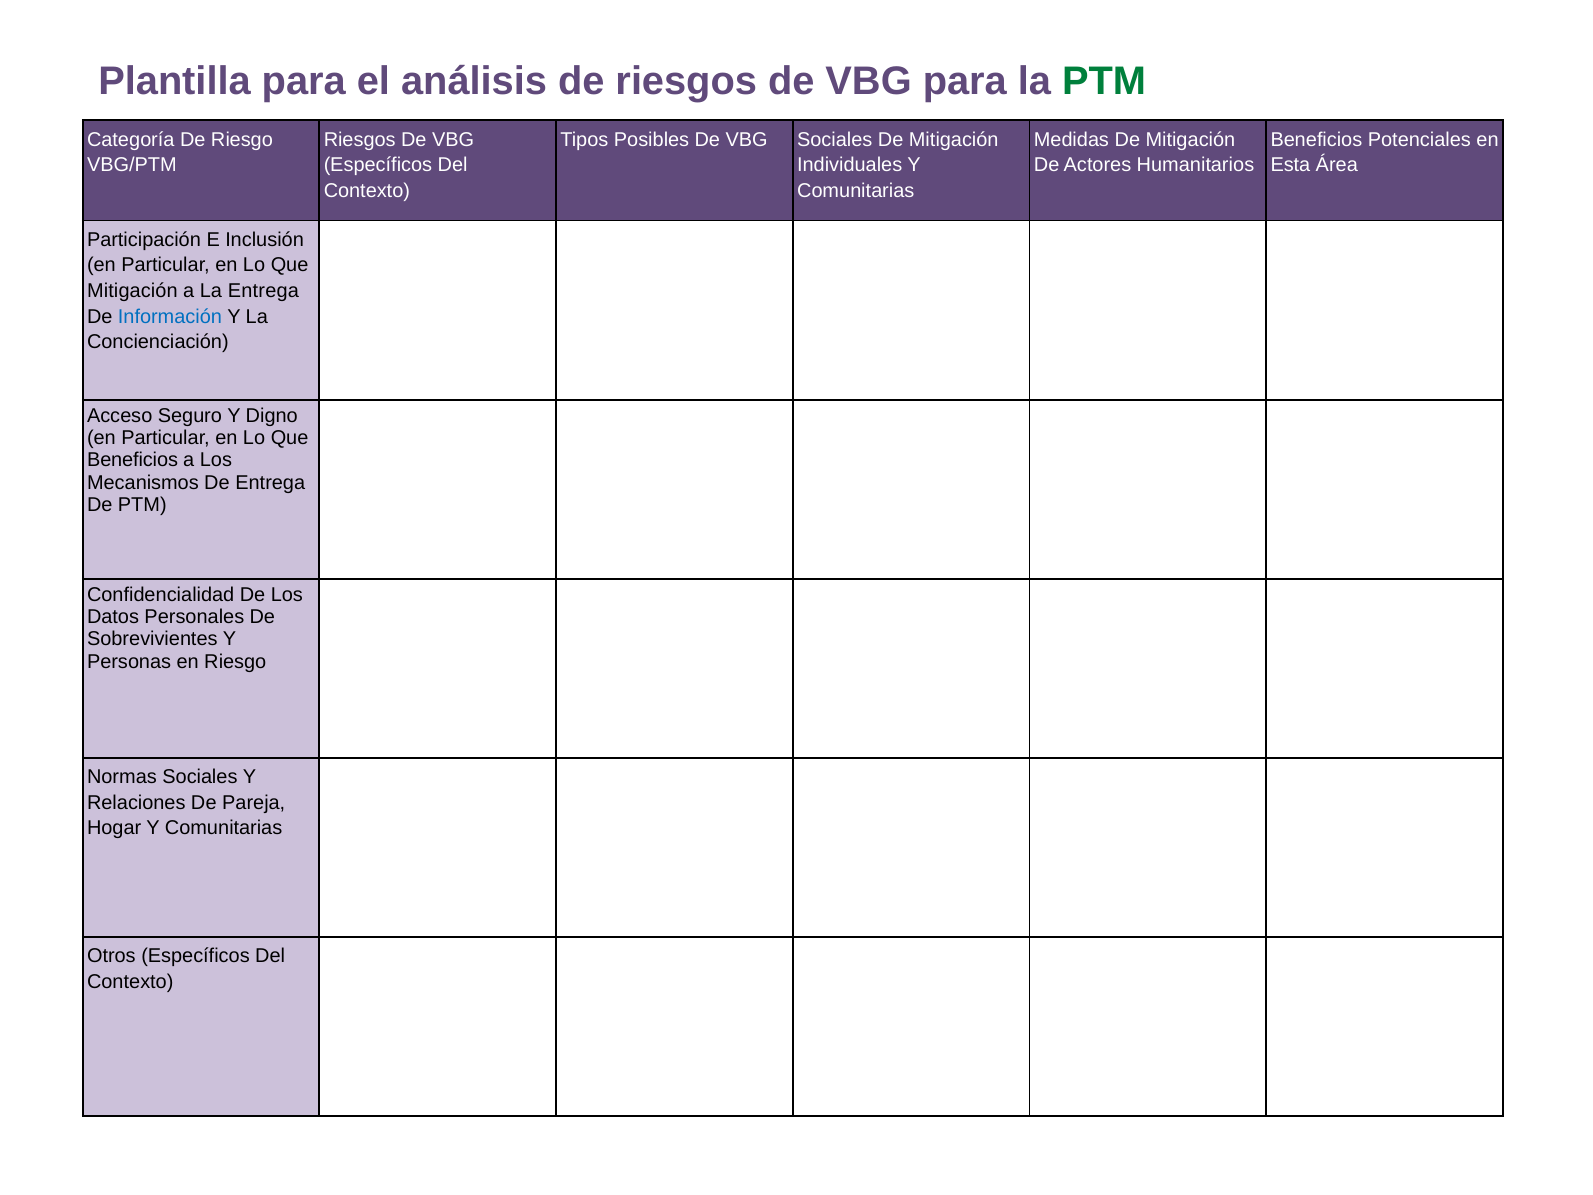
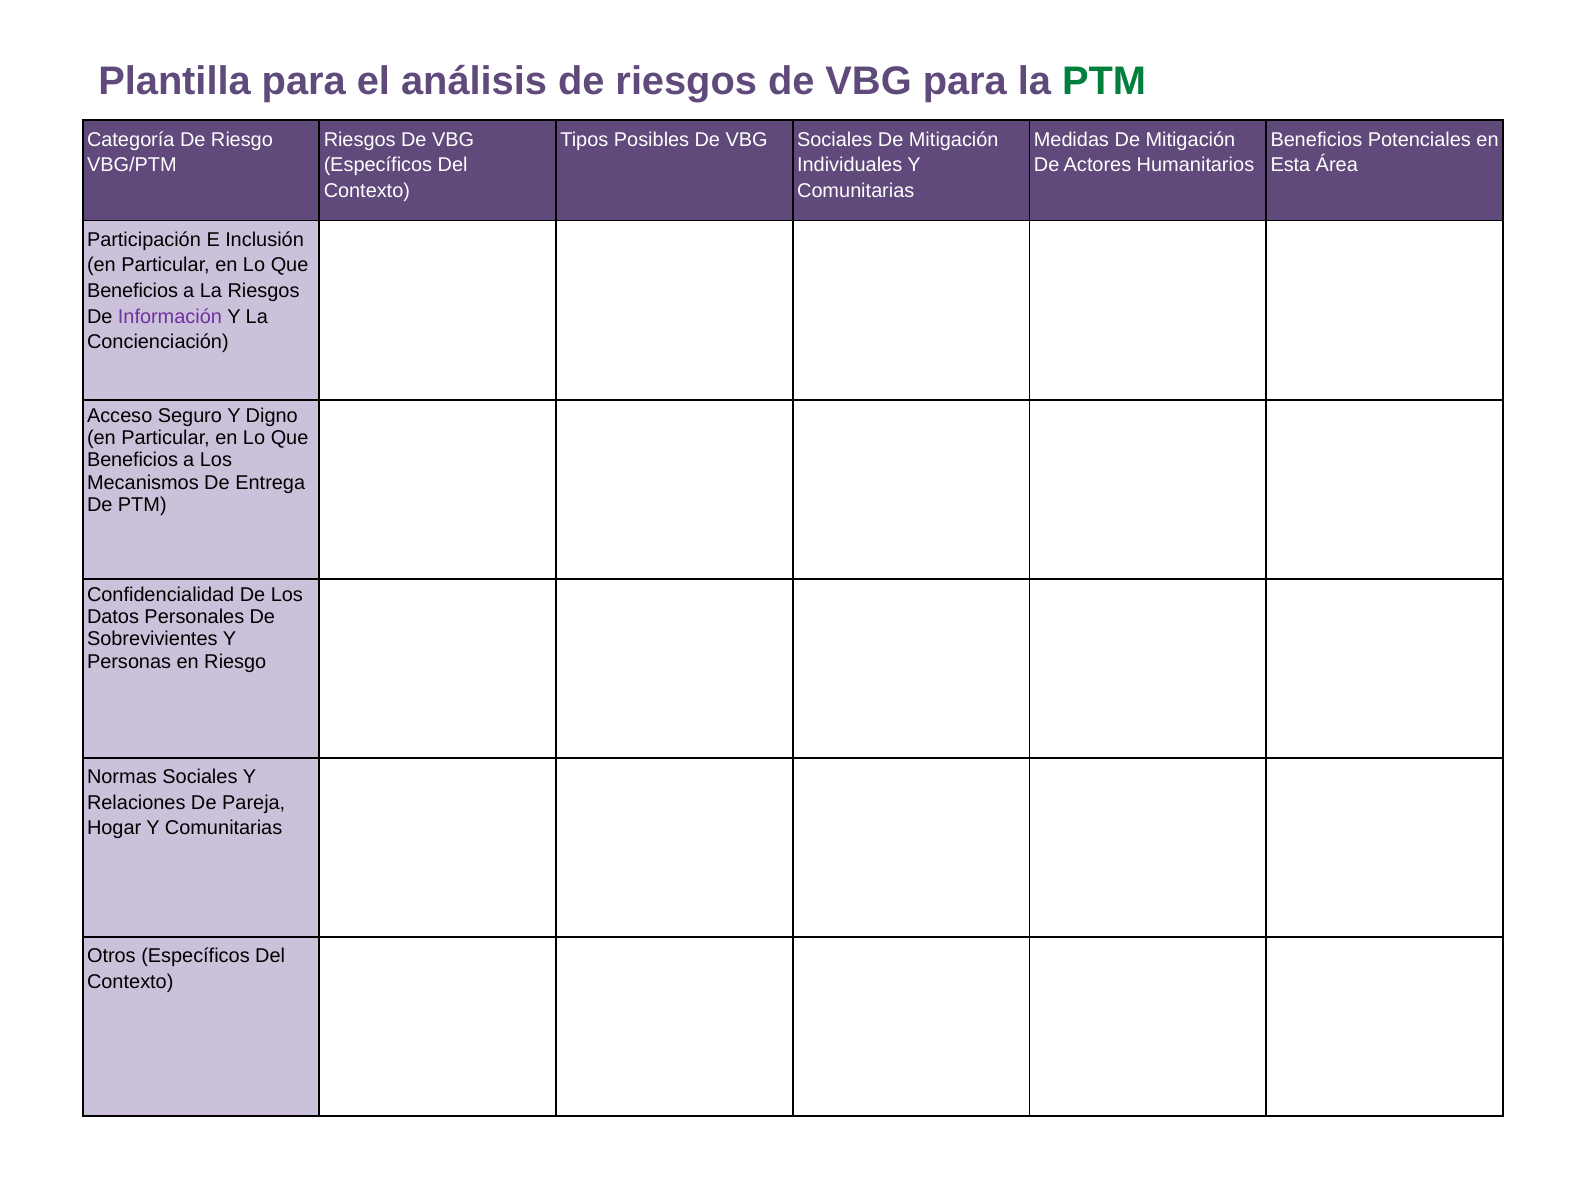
Mitigación: Mitigación -> Beneficios (133, 291)
La Entrega: Entrega -> Riesgos (264, 291)
Información colour: blue -> purple (170, 317)
